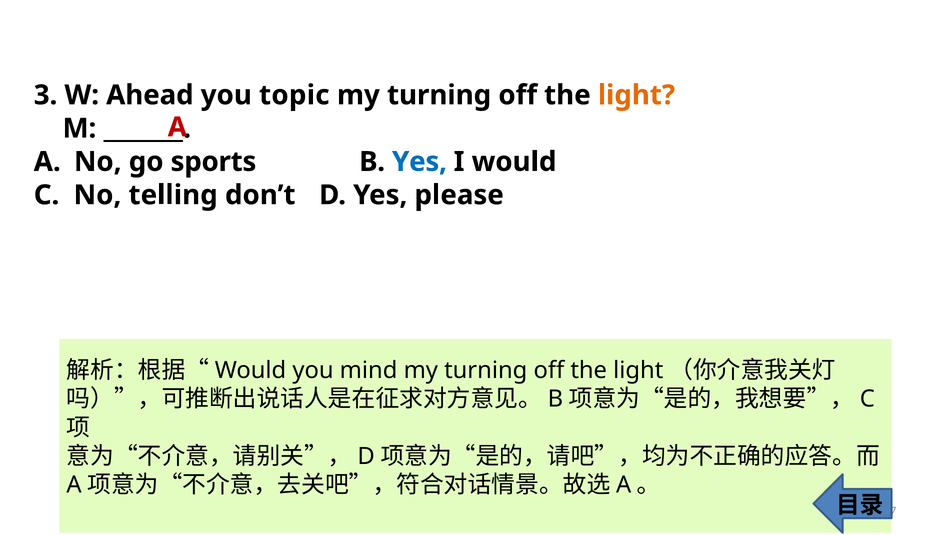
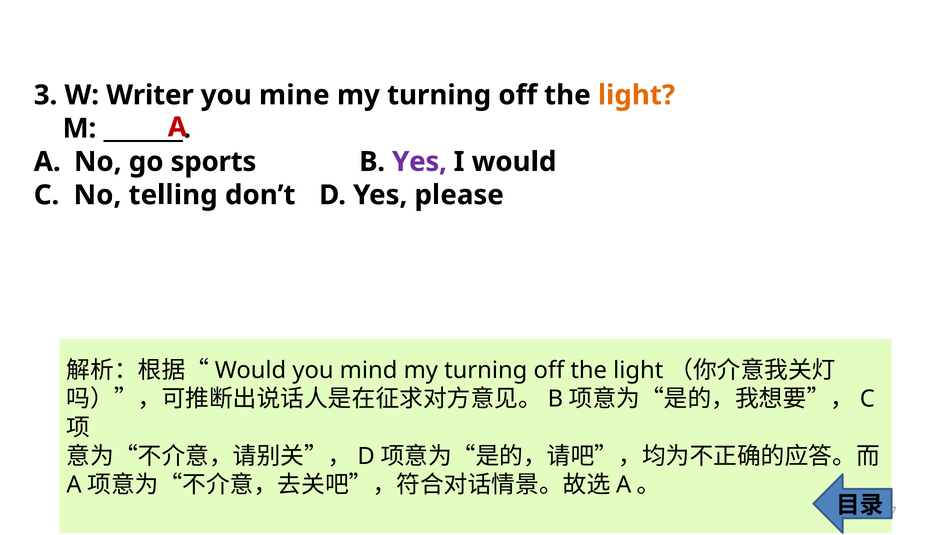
Ahead: Ahead -> Writer (150, 95)
topic: topic -> mine (294, 95)
Yes colour: blue -> purple (419, 162)
